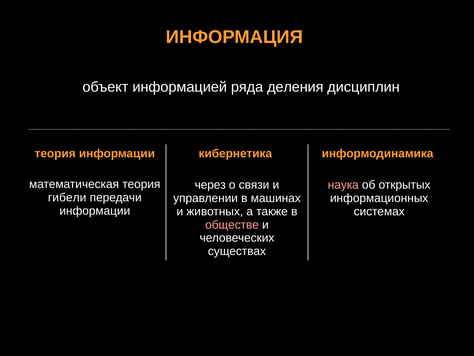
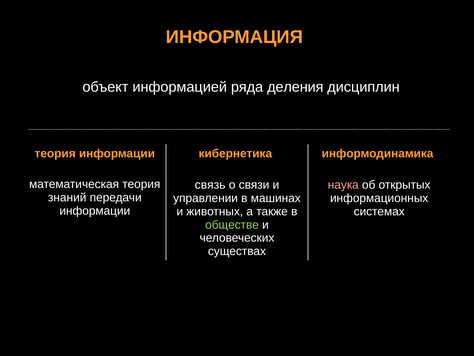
через: через -> связь (210, 185)
гибели: гибели -> знаний (67, 197)
обществе colour: pink -> light green (232, 224)
